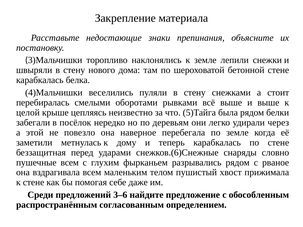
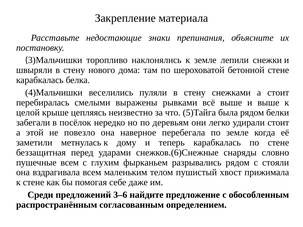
оборотами: оборотами -> выражены (136, 103)
удирали через: через -> стоит (278, 123)
рваное: рваное -> стояли (276, 163)
